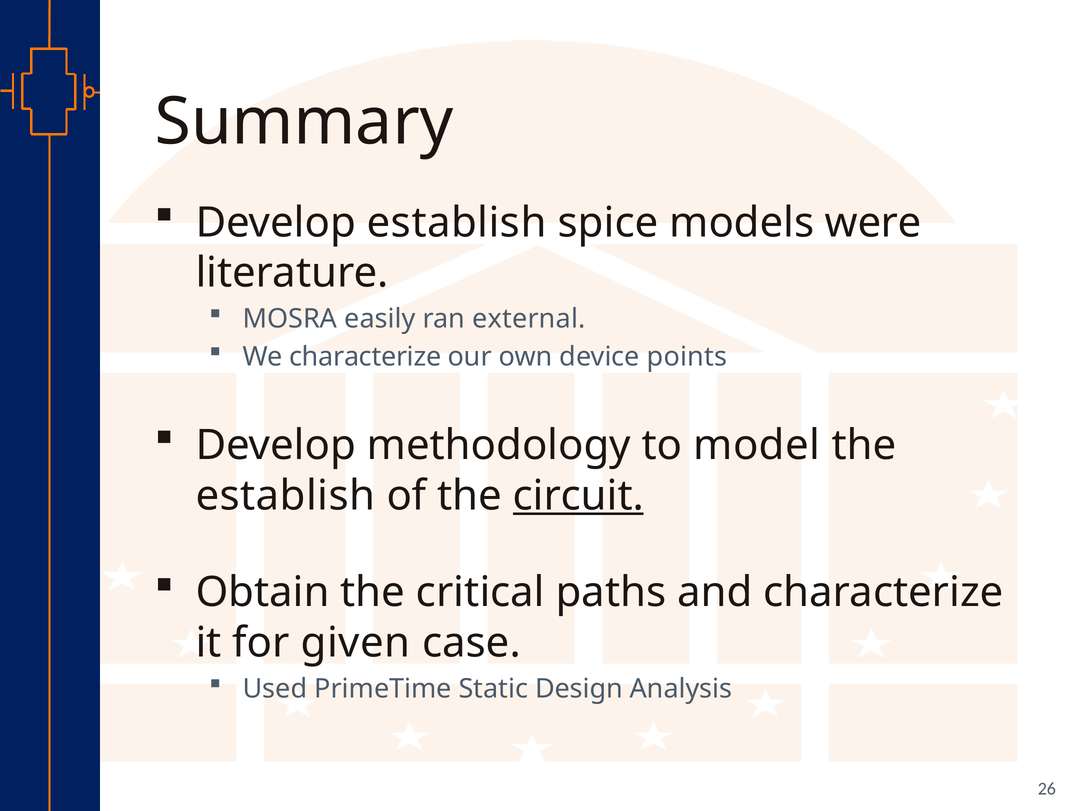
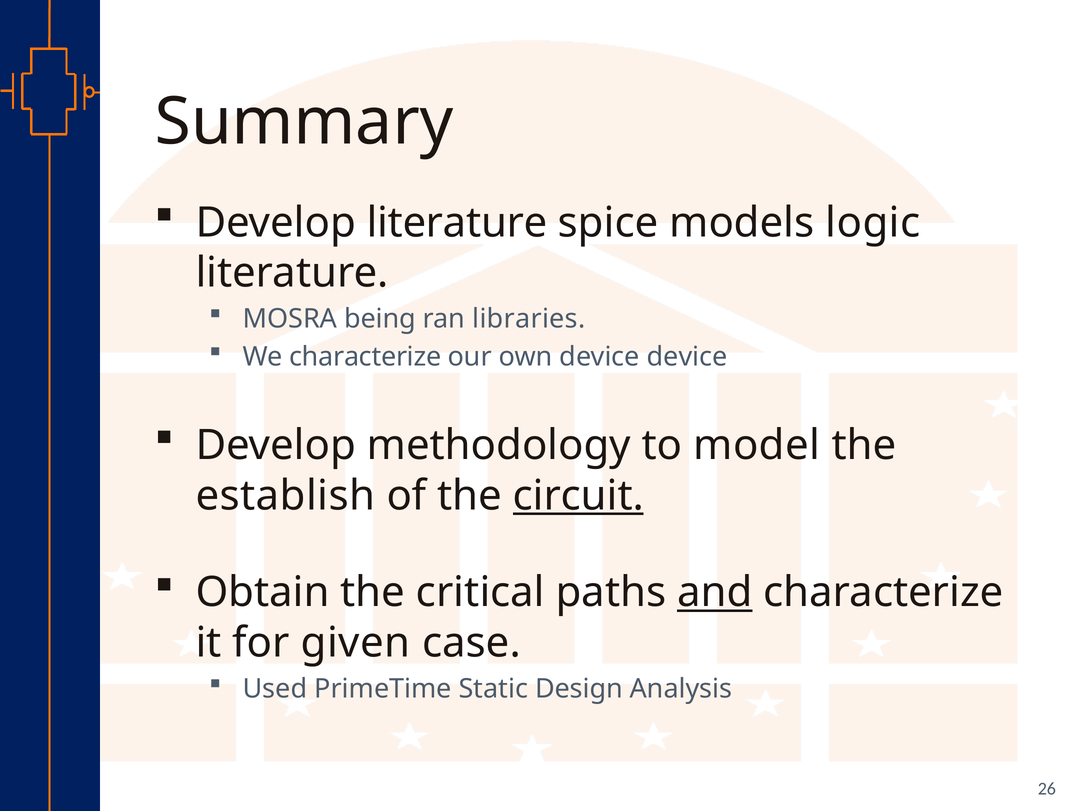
Develop establish: establish -> literature (457, 223)
were: were -> logic (873, 223)
easily: easily -> being (380, 319)
external: external -> libraries (529, 319)
device points: points -> device (687, 357)
and underline: none -> present (715, 592)
